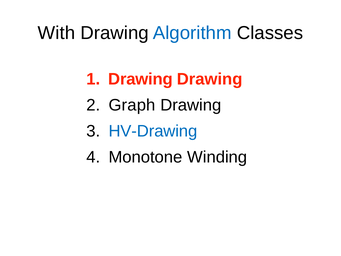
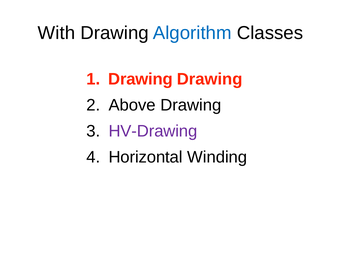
Graph: Graph -> Above (132, 105)
HV-Drawing colour: blue -> purple (153, 131)
Monotone: Monotone -> Horizontal (146, 157)
